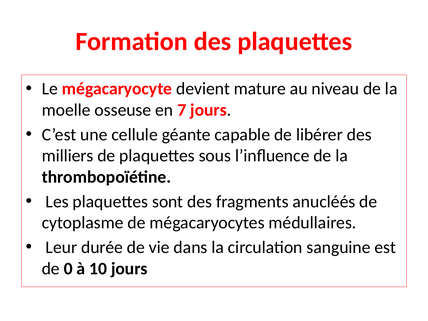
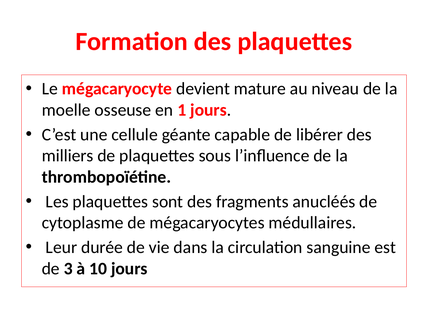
7: 7 -> 1 (182, 110)
0: 0 -> 3 (68, 269)
